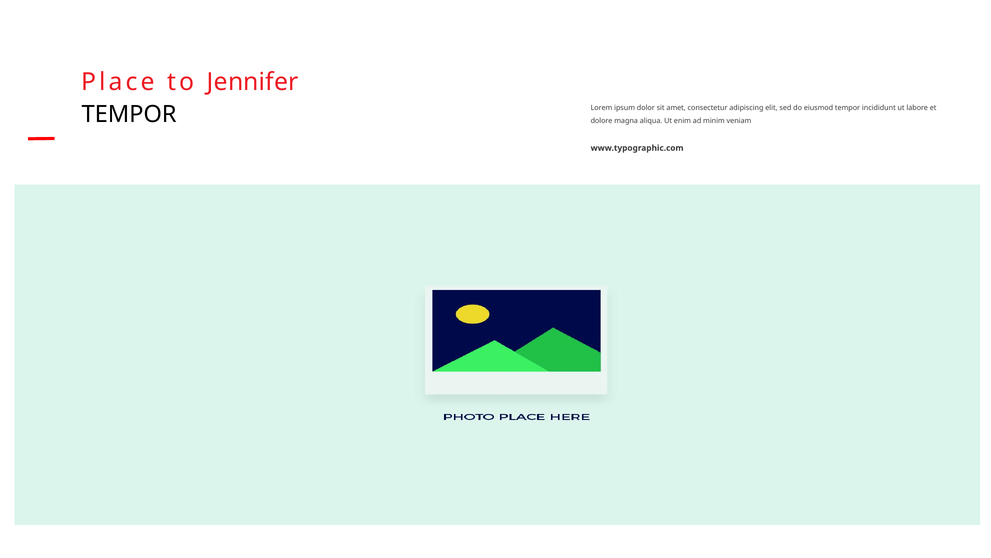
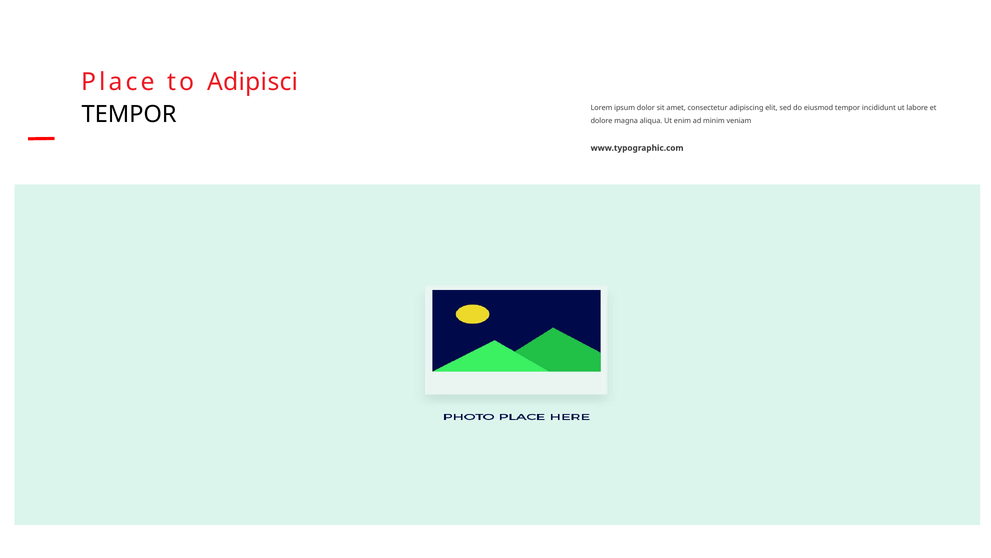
Jennifer: Jennifer -> Adipisci (253, 82)
